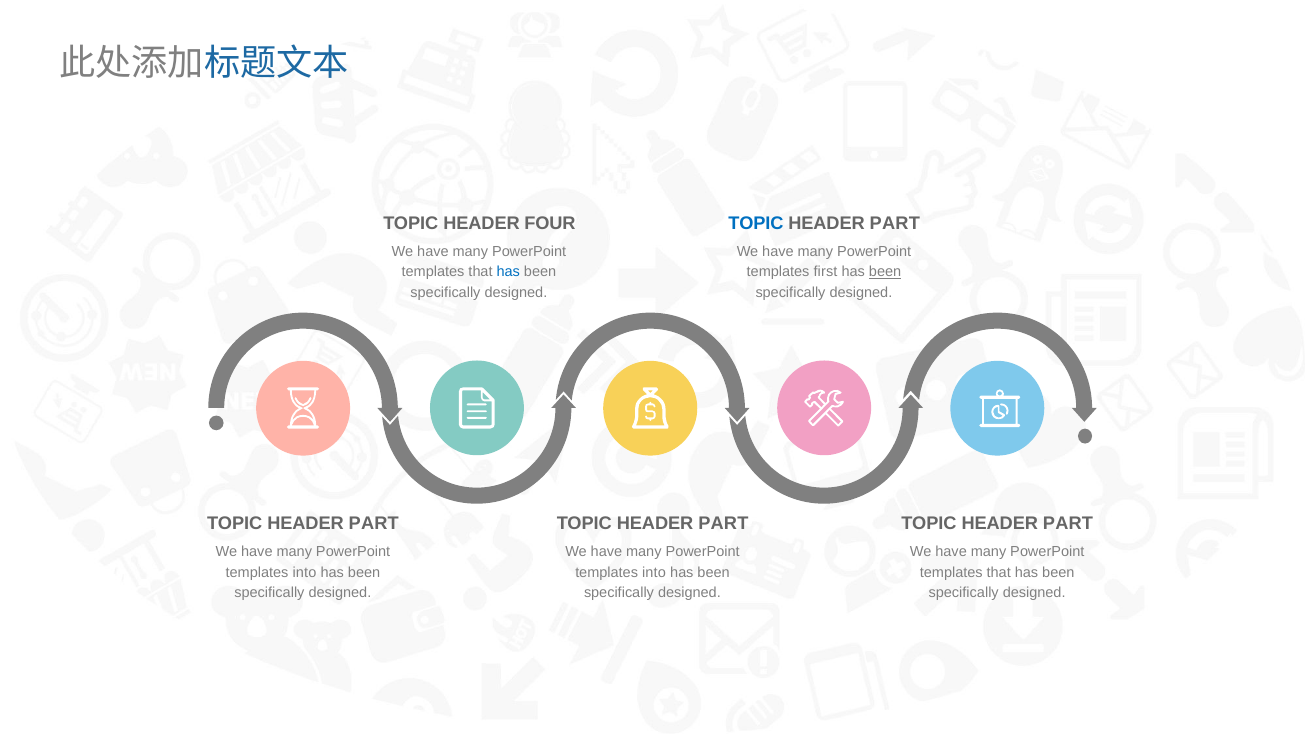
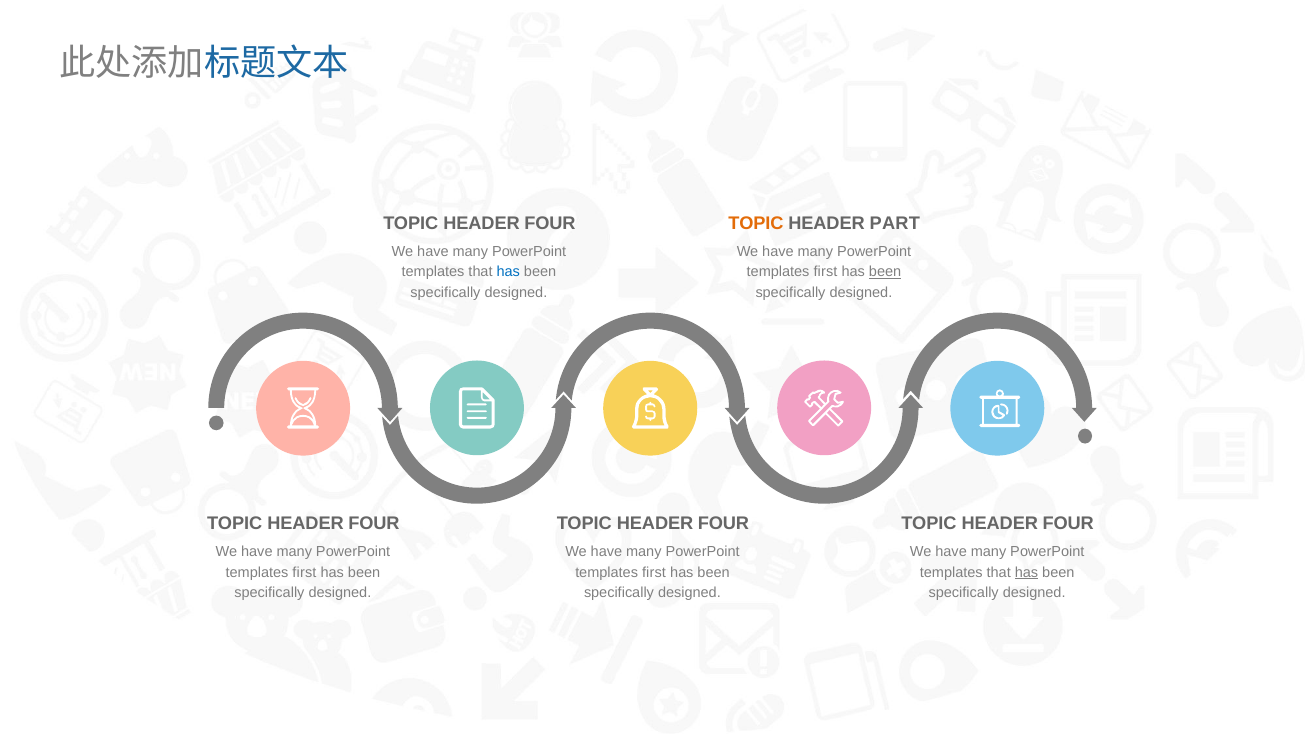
TOPIC colour: blue -> orange (756, 223)
PART: PART -> FOUR (374, 523)
PART: PART -> FOUR (724, 523)
PART: PART -> FOUR (1068, 523)
into: into -> first (304, 572)
into: into -> first (654, 572)
has underline: none -> present (1026, 572)
